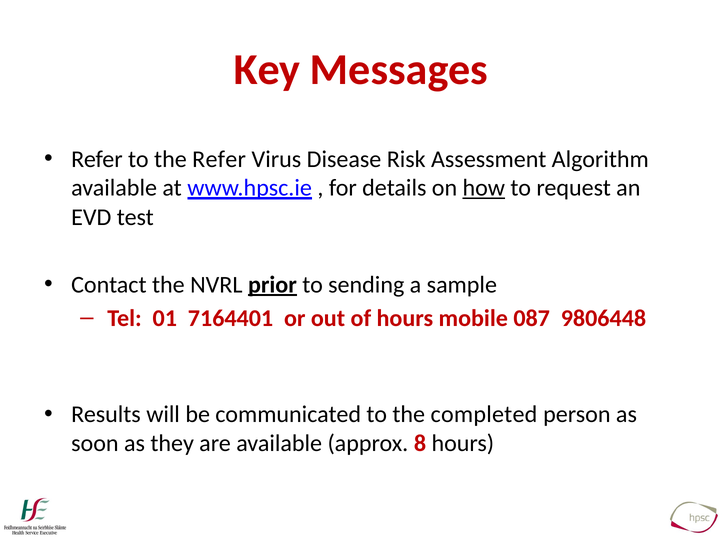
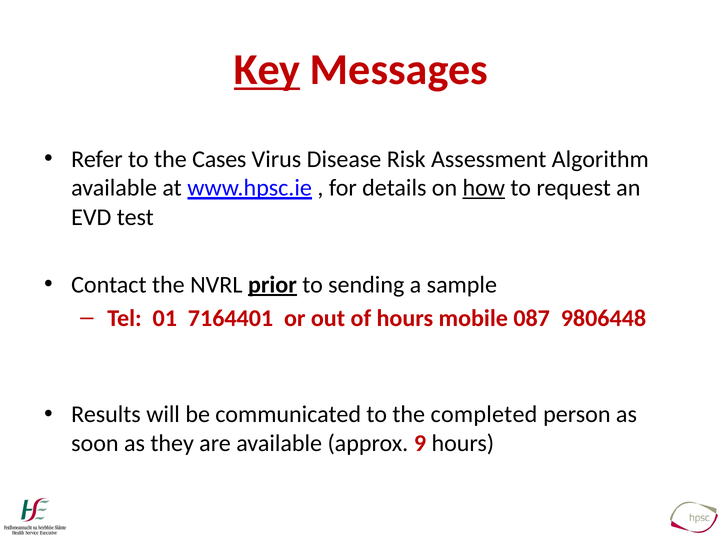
Key underline: none -> present (267, 70)
the Refer: Refer -> Cases (219, 159)
8: 8 -> 9 (420, 444)
